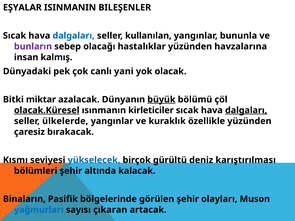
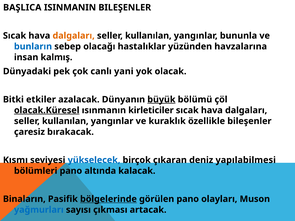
EŞYALAR: EŞYALAR -> BAŞLICA (22, 8)
dalgaları colour: blue -> orange (74, 36)
bunların colour: purple -> blue (33, 47)
miktar: miktar -> etkiler (41, 100)
dalgaları underline: present -> none (246, 110)
ülkelerde: ülkelerde -> kullanılan (65, 121)
özellikle yüzünden: yüzünden -> bileşenler (249, 121)
gürültü: gürültü -> çıkaran (170, 160)
karıştırılması: karıştırılması -> yapılabilmesi (246, 160)
bölümleri şehir: şehir -> pano (71, 171)
bölgelerinde underline: none -> present (108, 199)
görülen şehir: şehir -> pano (188, 199)
çıkaran: çıkaran -> çıkması (110, 210)
